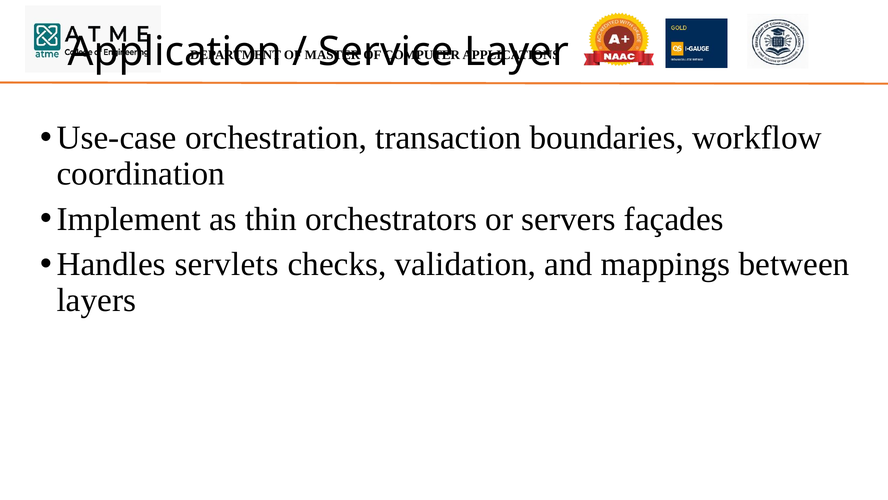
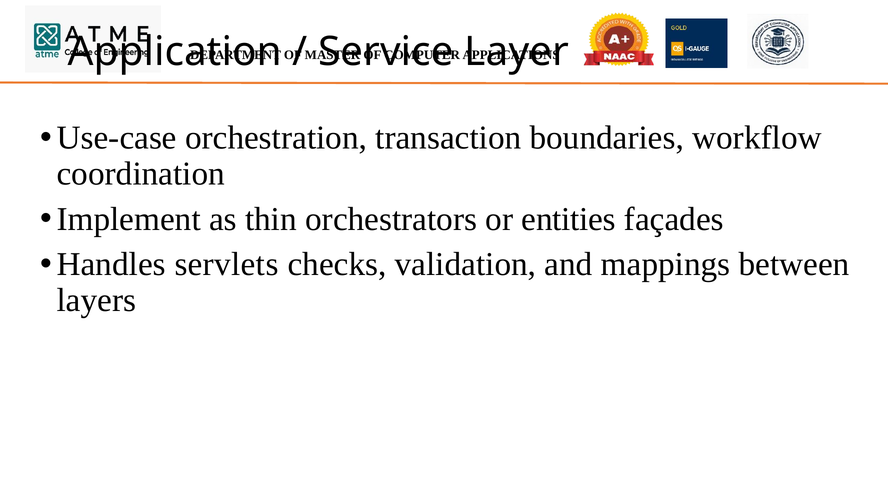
servers: servers -> entities (569, 219)
